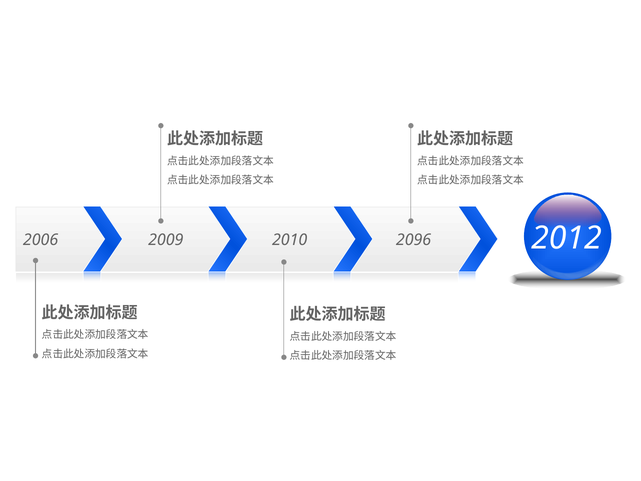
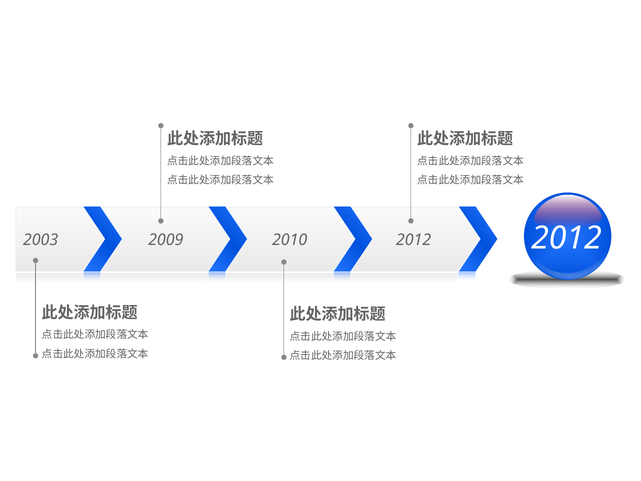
2006: 2006 -> 2003 (41, 240)
2010 2096: 2096 -> 2012 (414, 240)
